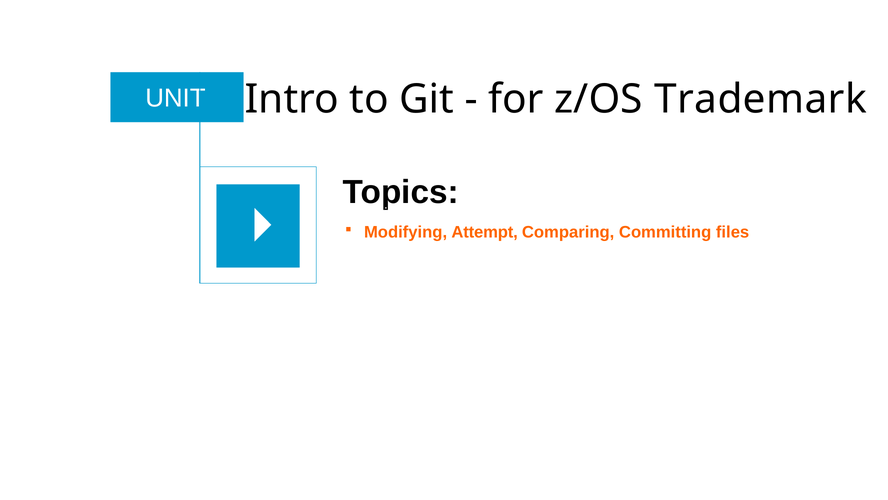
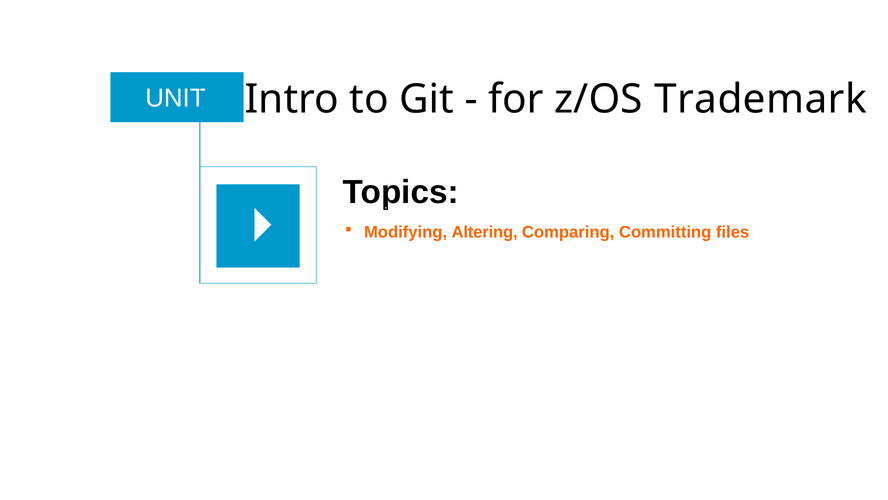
Attempt: Attempt -> Altering (485, 232)
